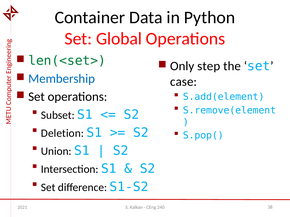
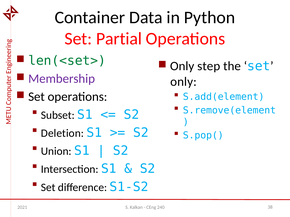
Global: Global -> Partial (119, 39)
Membership colour: blue -> purple (62, 79)
case: case -> only (184, 82)
